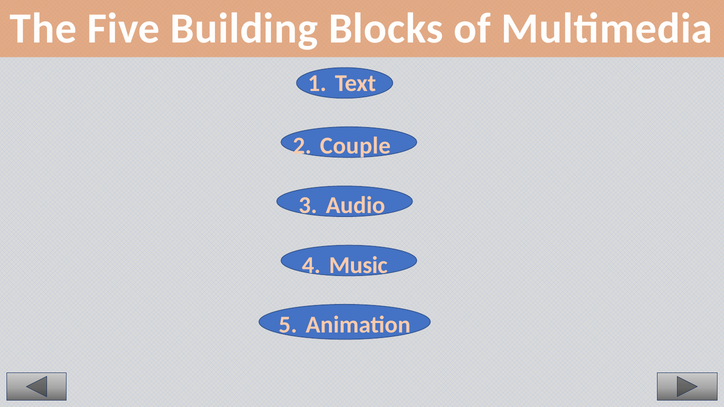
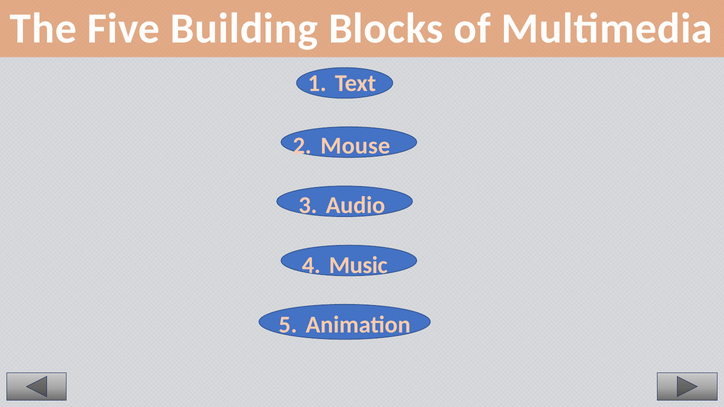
Couple: Couple -> Mouse (355, 146)
